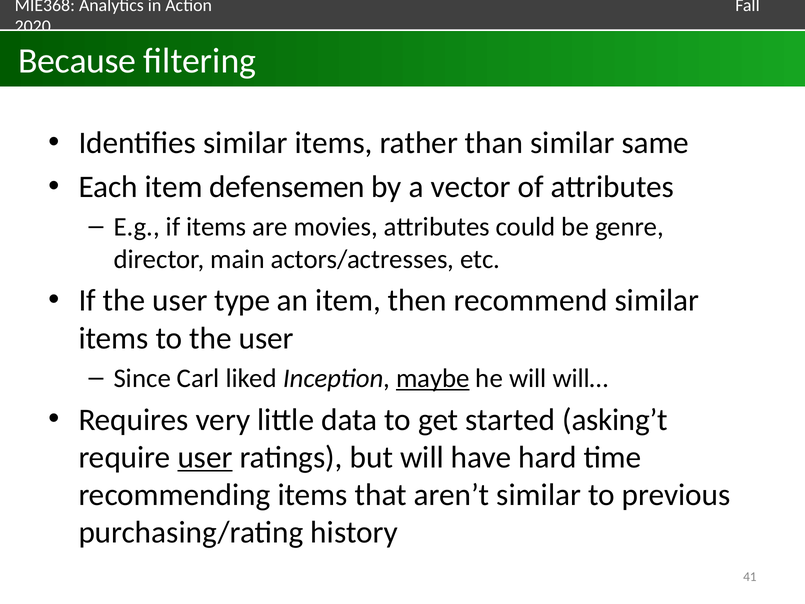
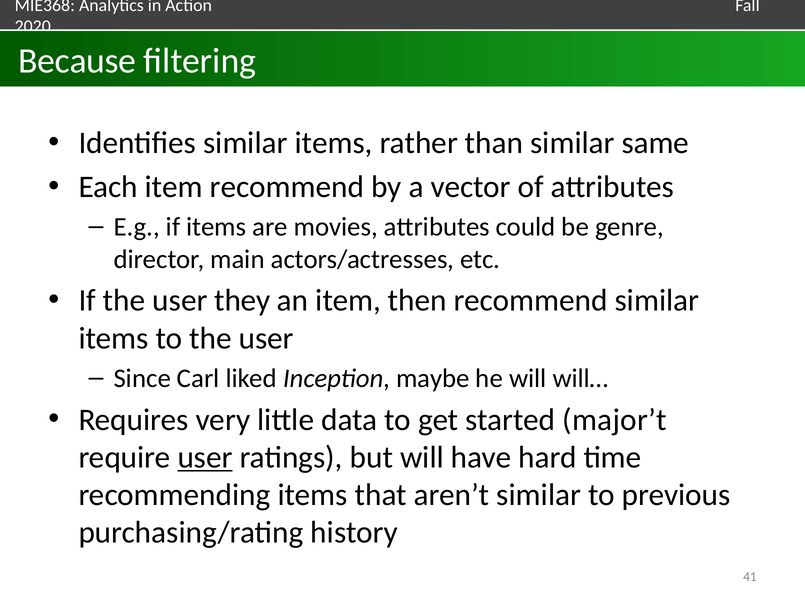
item defensemen: defensemen -> recommend (287, 187)
type: type -> they (242, 301)
maybe underline: present -> none (433, 378)
asking’t: asking’t -> major’t (615, 420)
